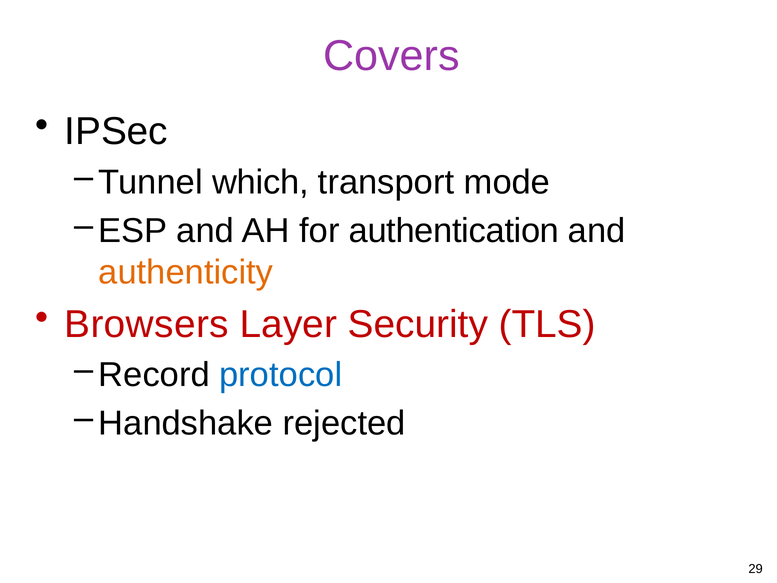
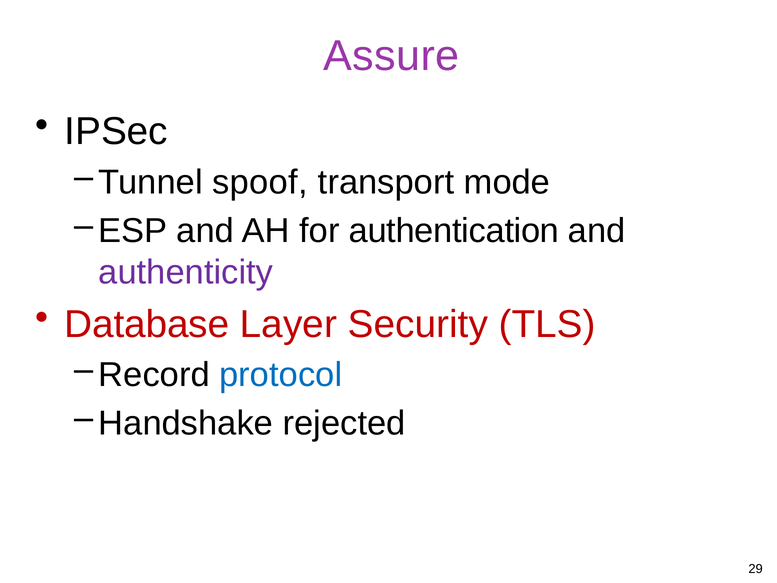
Covers: Covers -> Assure (391, 56)
which: which -> spoof (260, 182)
authenticity colour: orange -> purple (186, 272)
Browsers: Browsers -> Database (147, 324)
